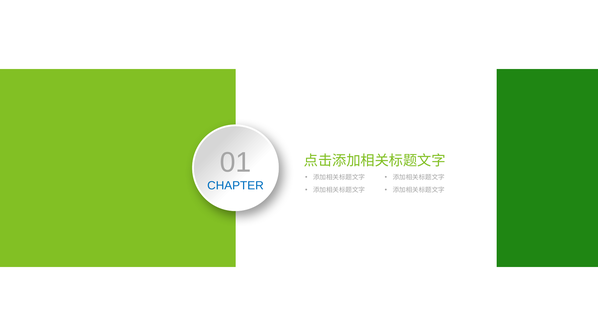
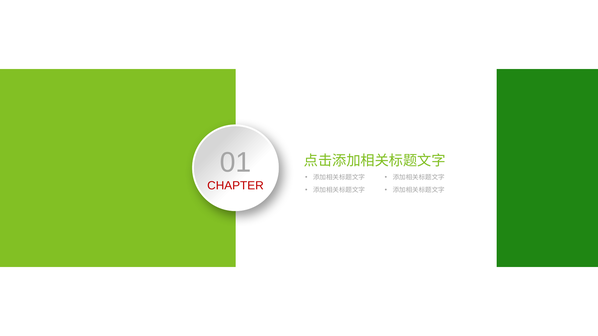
CHAPTER colour: blue -> red (235, 186)
